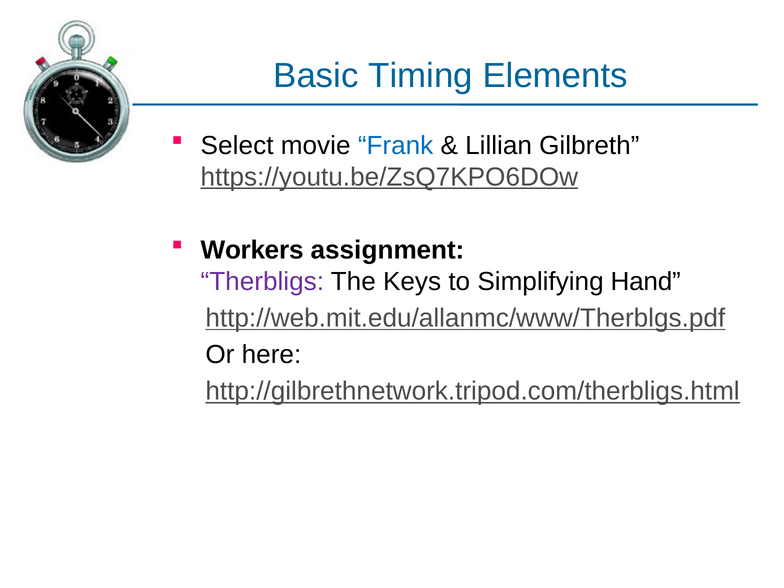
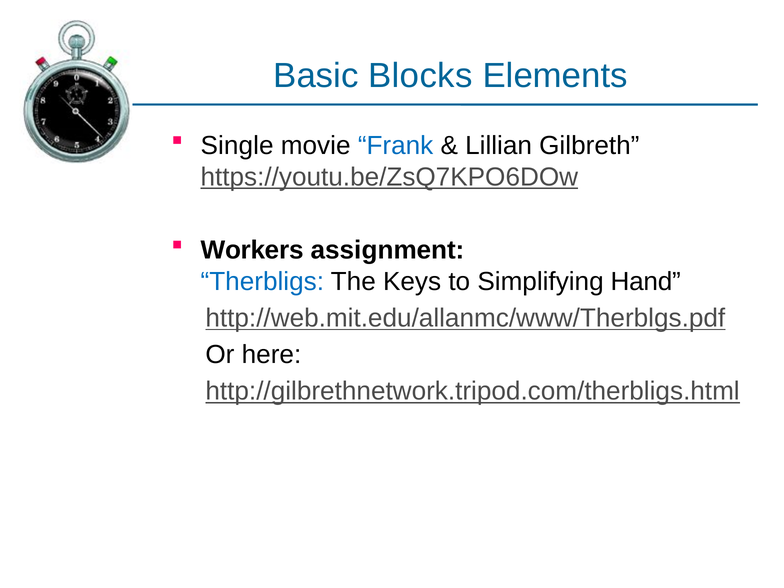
Timing: Timing -> Blocks (420, 76)
Select: Select -> Single (237, 146)
Therbligs colour: purple -> blue (262, 281)
